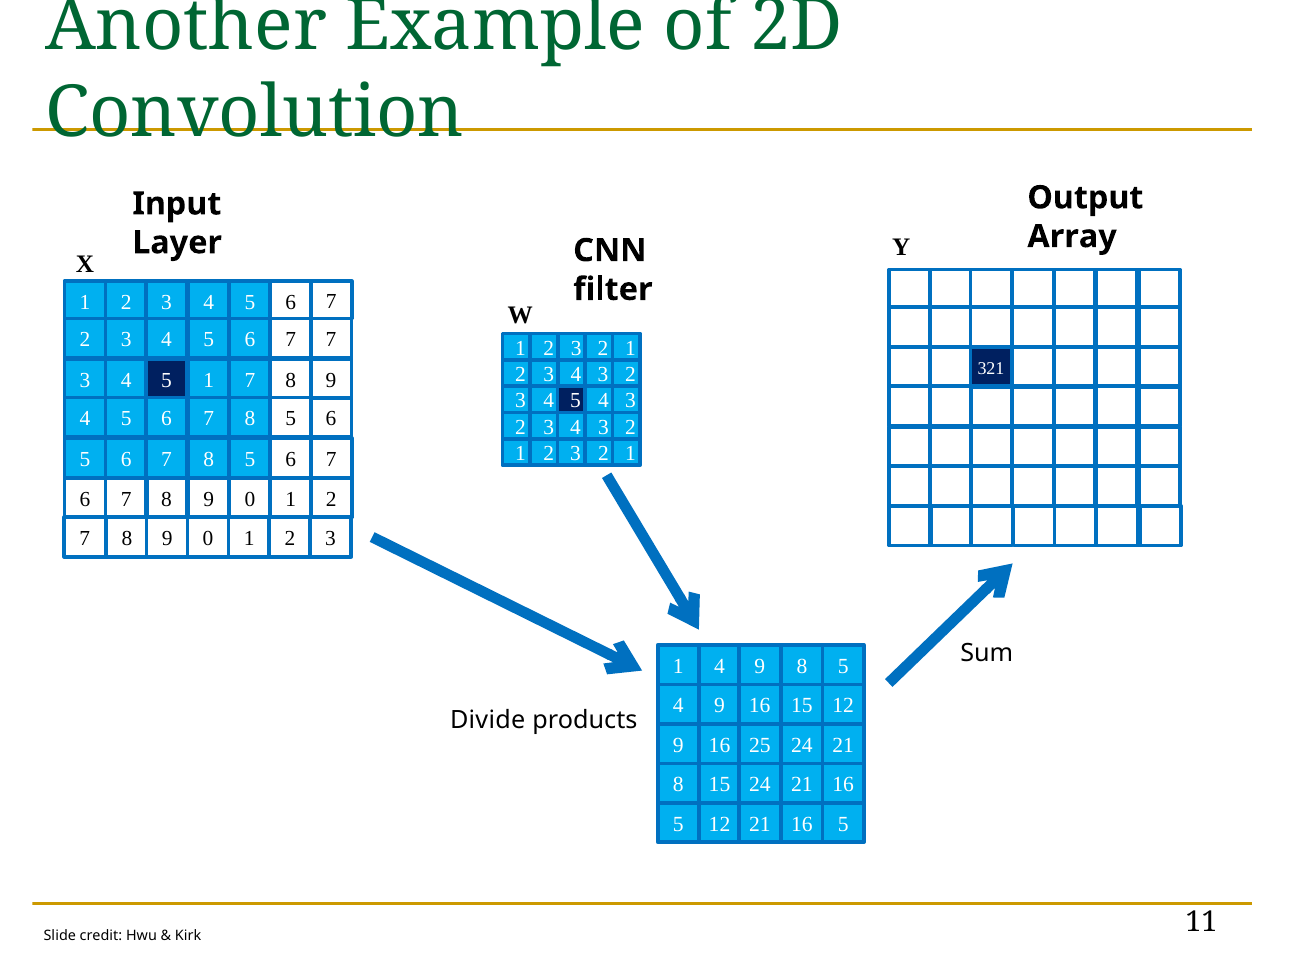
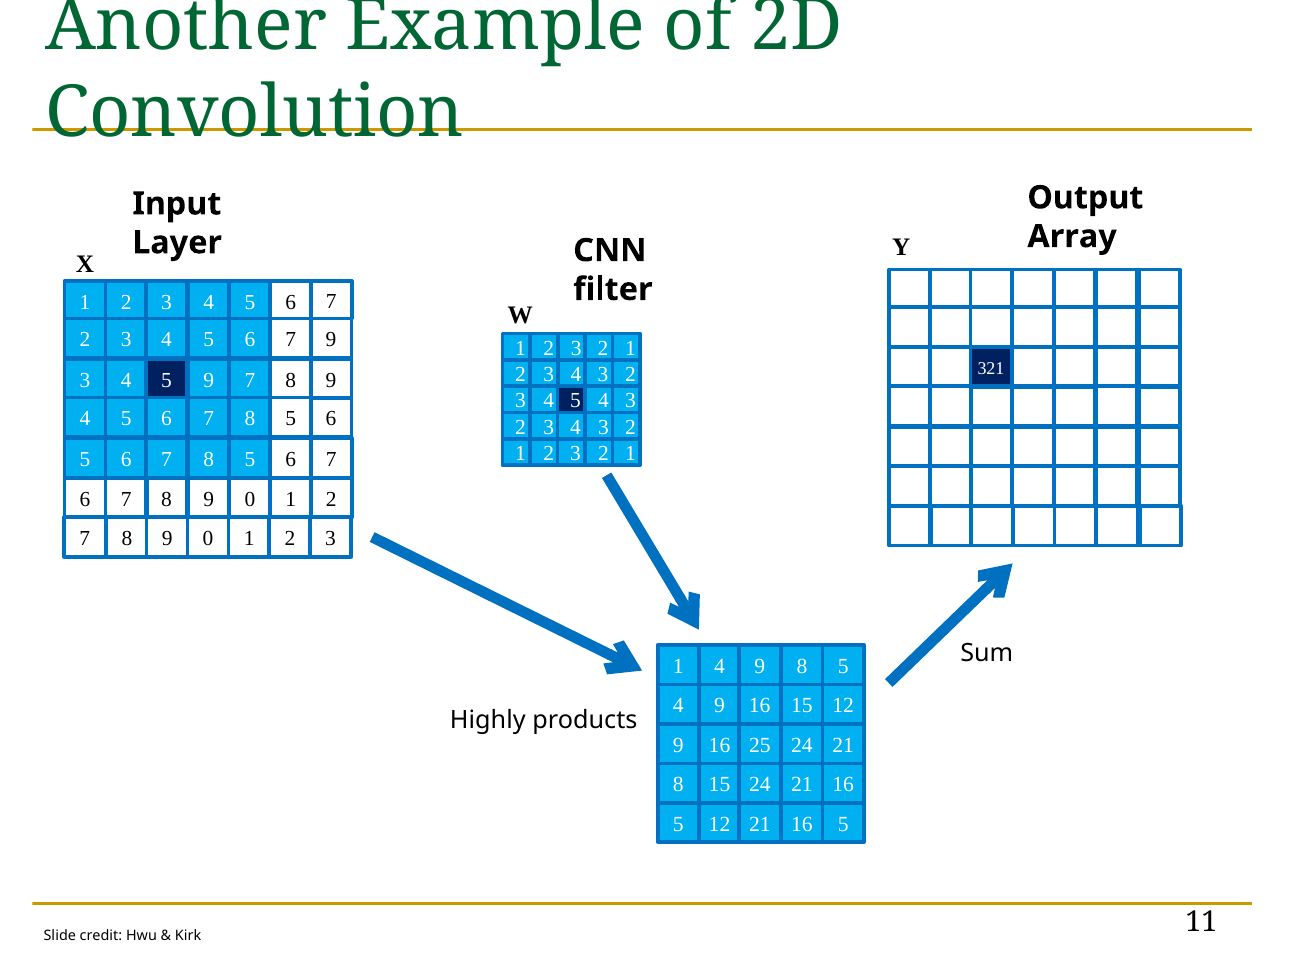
7 7: 7 -> 9 (331, 340)
5 1: 1 -> 9 (209, 380)
Divide: Divide -> Highly (488, 720)
